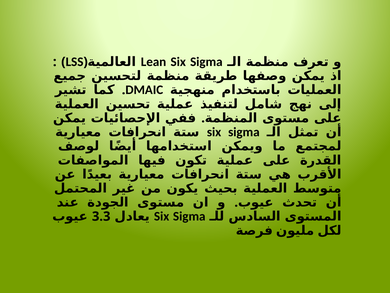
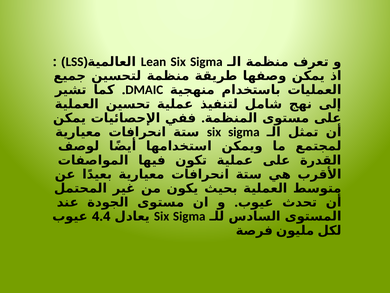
3.3: 3.3 -> 4.4 (101, 216)
